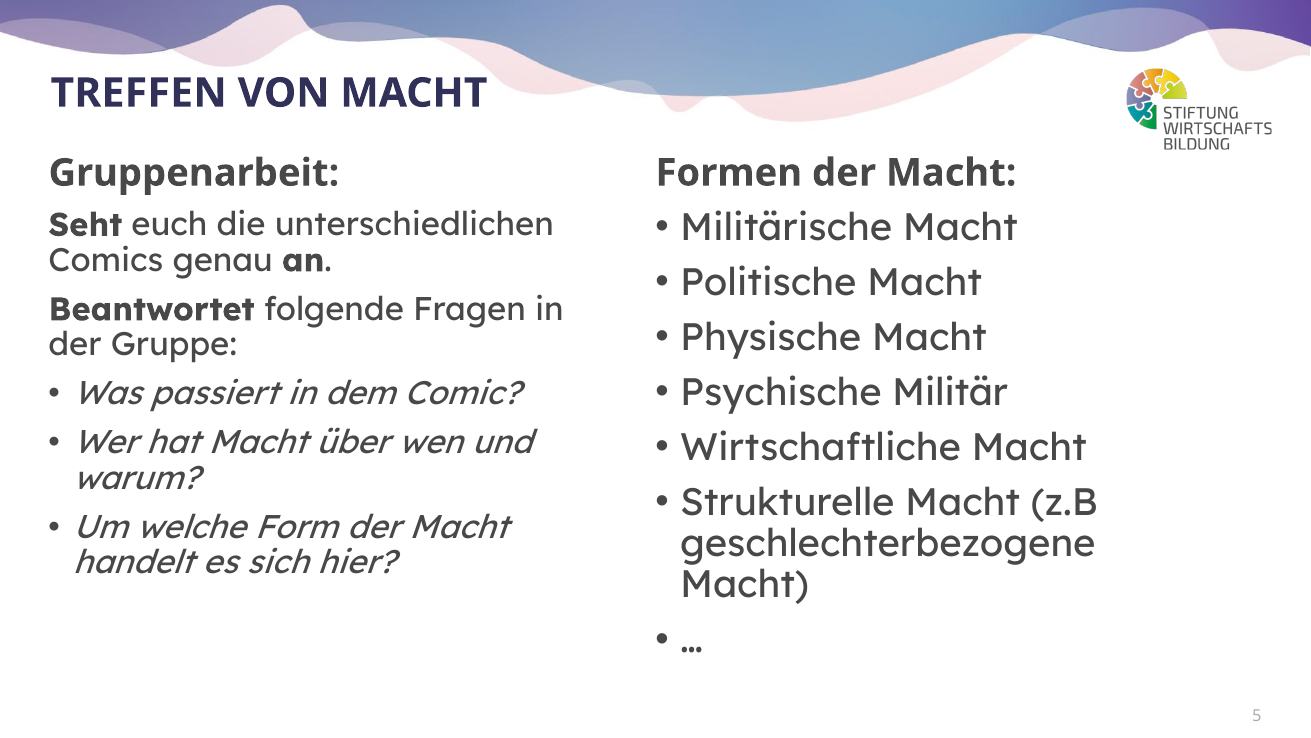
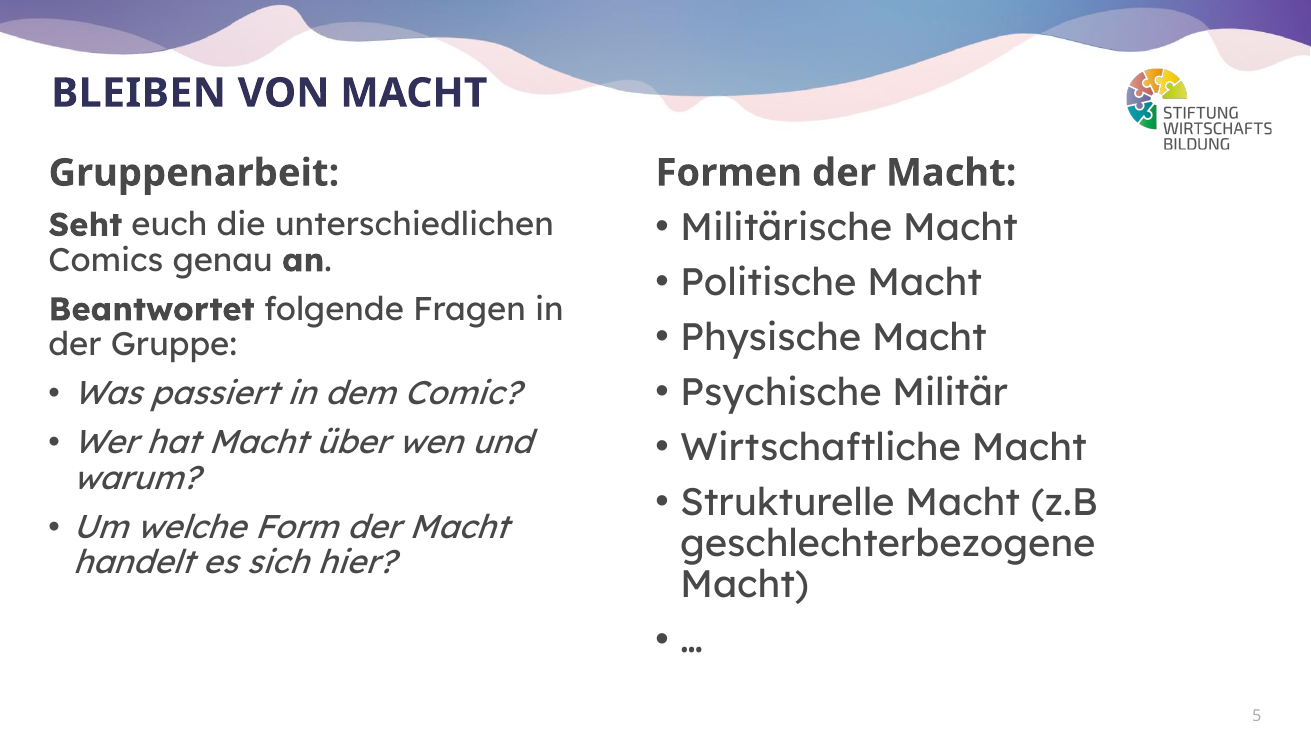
TREFFEN: TREFFEN -> BLEIBEN (139, 93)
